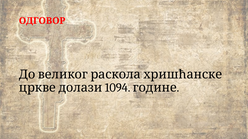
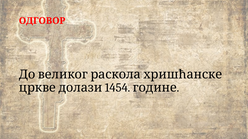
1094: 1094 -> 1454 (118, 88)
